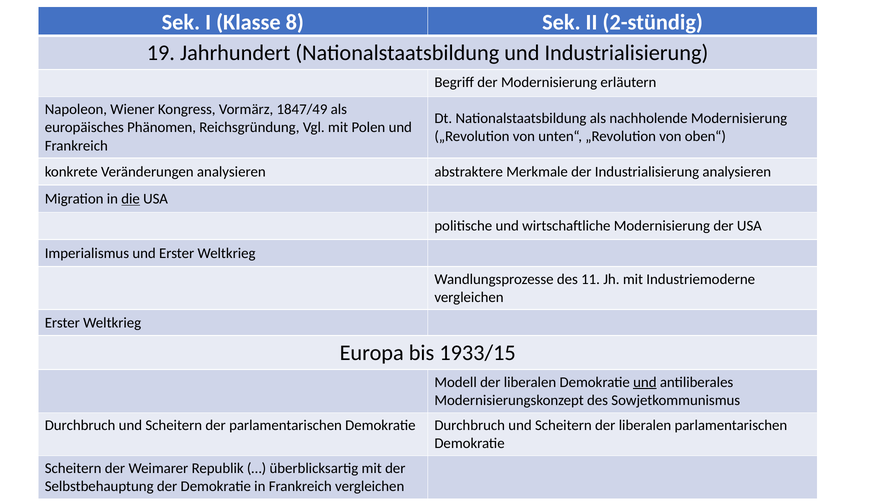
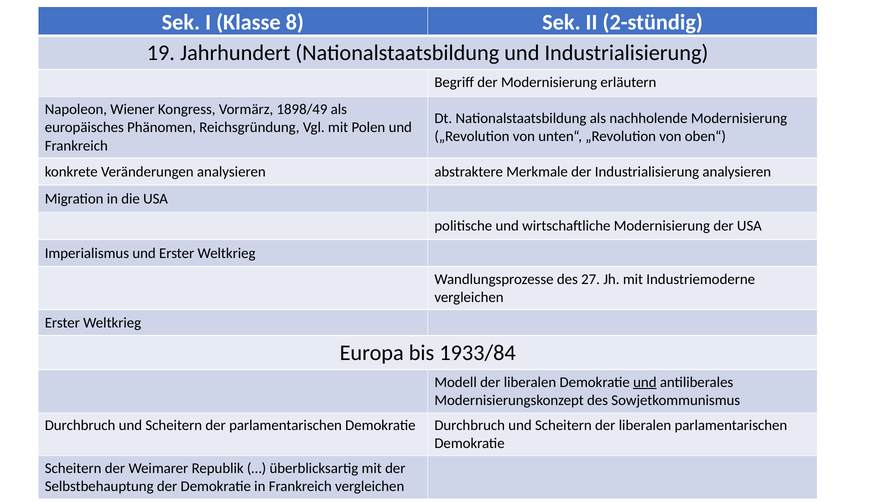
1847/49: 1847/49 -> 1898/49 (302, 109)
die underline: present -> none (131, 199)
11: 11 -> 27 (591, 279)
1933/15: 1933/15 -> 1933/84 (478, 353)
